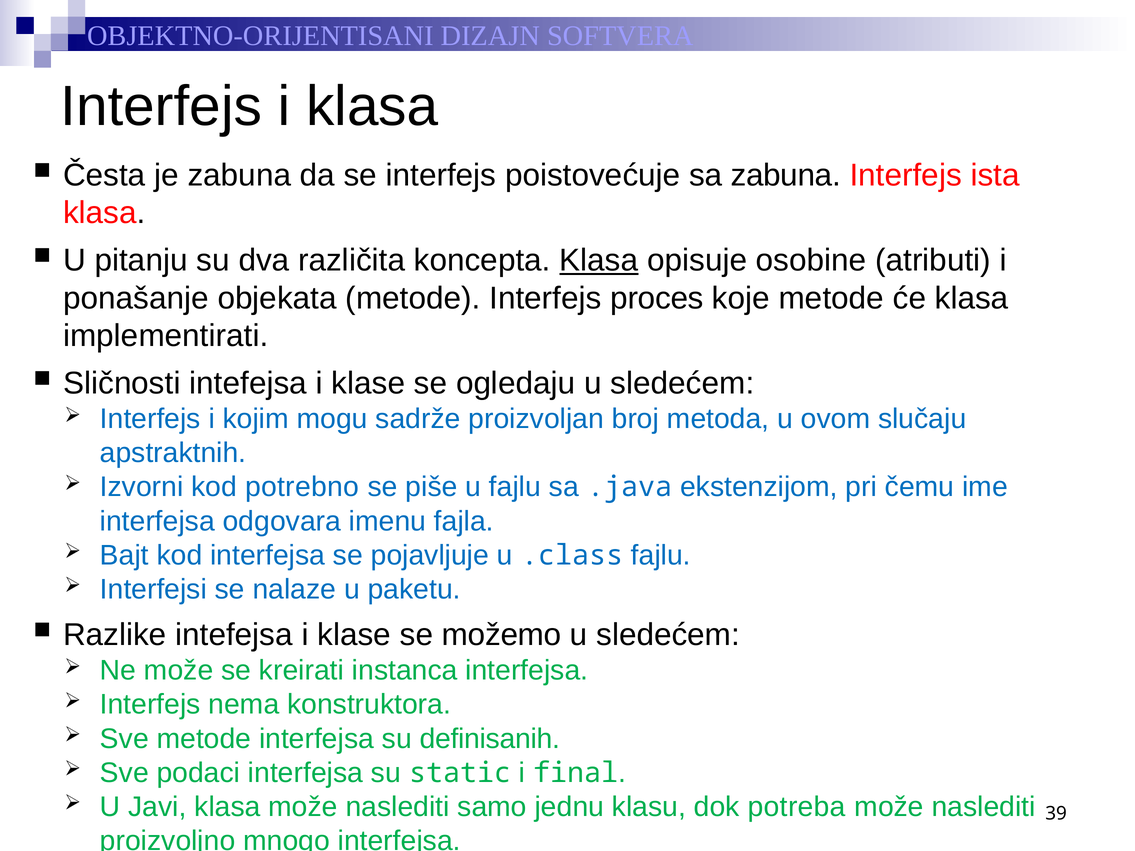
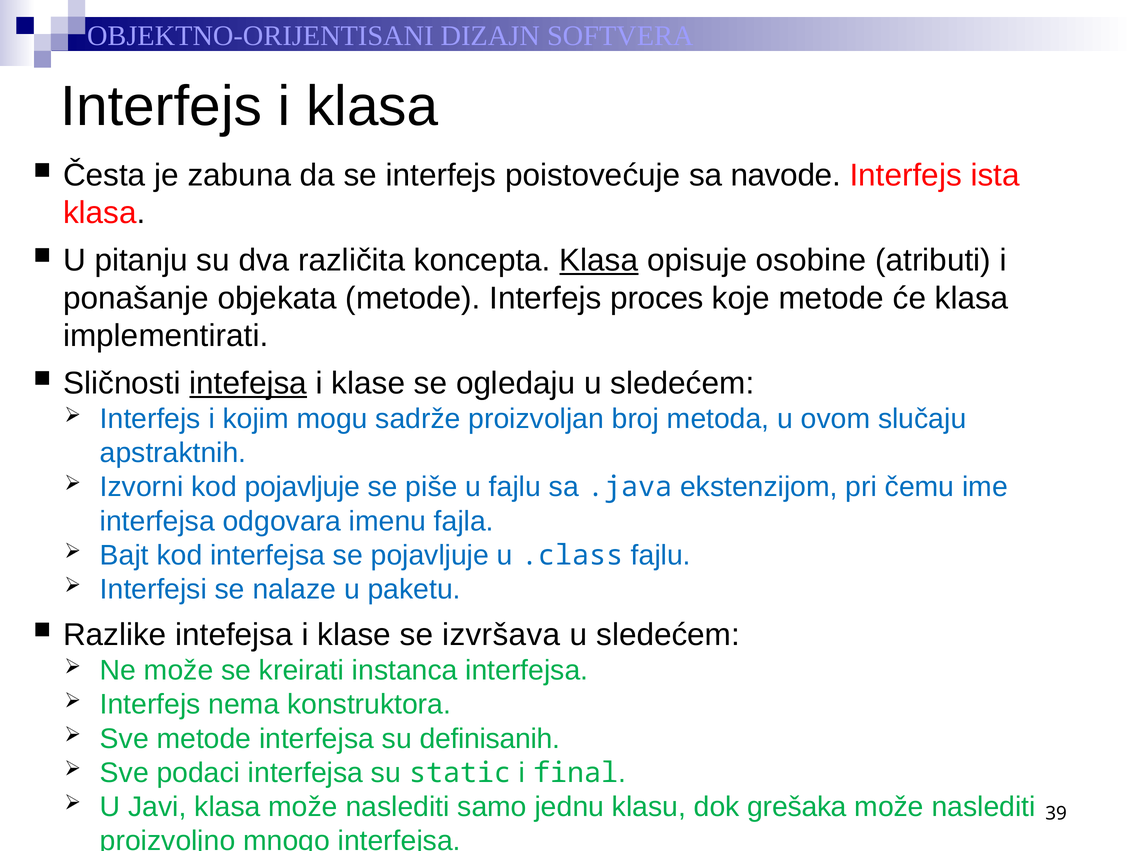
sa zabuna: zabuna -> navode (786, 175)
intefejsa underline: none -> present (248, 383)
kod potrebno: potrebno -> pojavljuje (302, 487)
možemo: možemo -> izvršava (501, 635)
potreba: potreba -> grešaka (797, 807)
